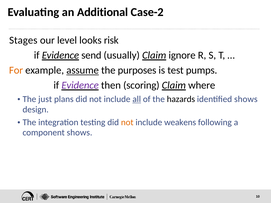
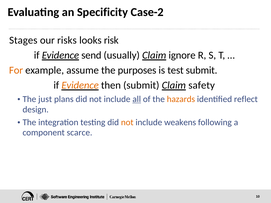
Additional: Additional -> Specificity (103, 12)
level: level -> risks (67, 40)
assume underline: present -> none (83, 70)
test pumps: pumps -> submit (202, 70)
Evidence colour: purple -> orange (80, 85)
then scoring: scoring -> submit (141, 85)
where: where -> safety (202, 85)
hazards colour: black -> orange (181, 99)
identified shows: shows -> reflect (246, 99)
component shows: shows -> scarce (80, 133)
